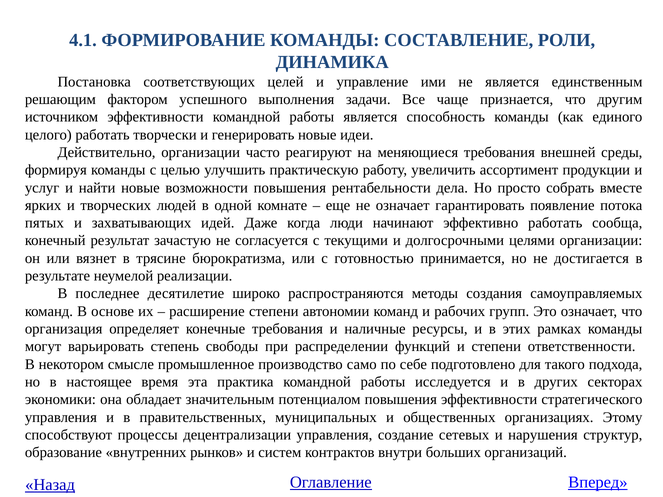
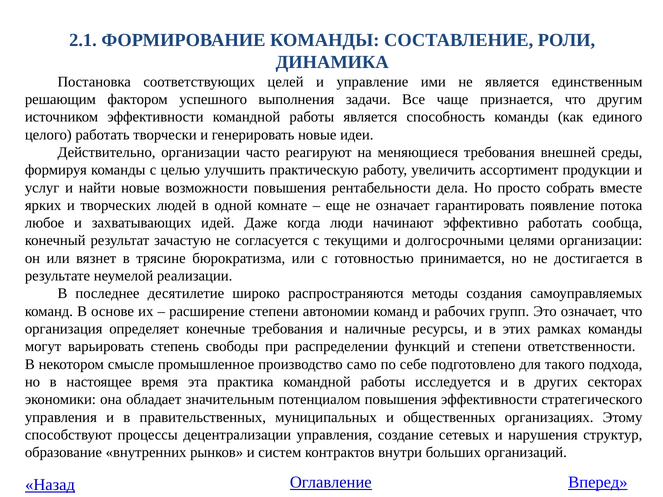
4.1: 4.1 -> 2.1 (83, 40)
пятых: пятых -> любое (45, 223)
